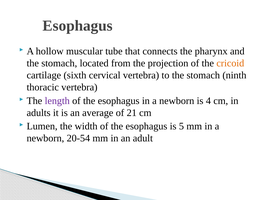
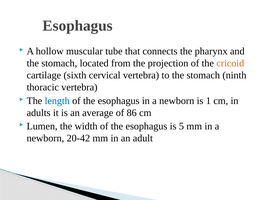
length colour: purple -> blue (57, 101)
4: 4 -> 1 (208, 101)
21: 21 -> 86 (132, 113)
20-54: 20-54 -> 20-42 (78, 138)
